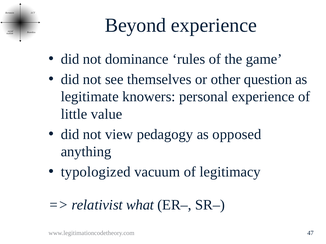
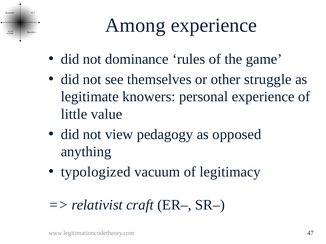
Beyond: Beyond -> Among (135, 25)
question: question -> struggle (268, 79)
what: what -> craft (140, 205)
